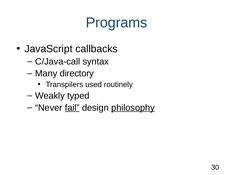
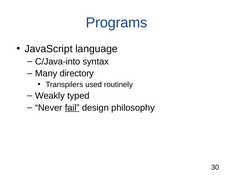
callbacks: callbacks -> language (97, 49)
C/Java-call: C/Java-call -> C/Java-into (58, 61)
philosophy underline: present -> none (133, 108)
